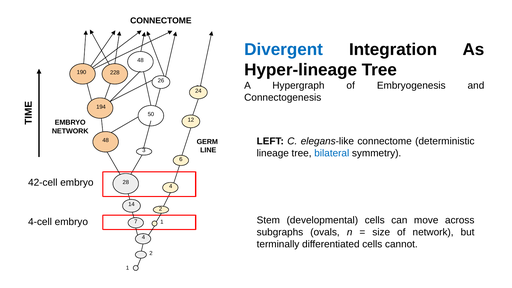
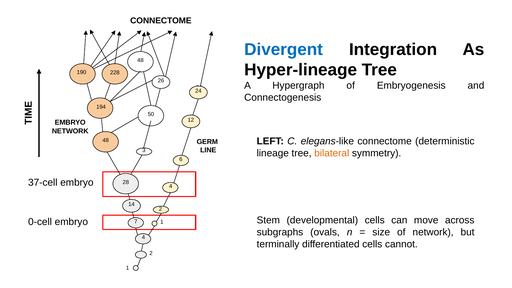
bilateral colour: blue -> orange (332, 153)
42-cell: 42-cell -> 37-cell (43, 183)
4-cell: 4-cell -> 0-cell (40, 222)
